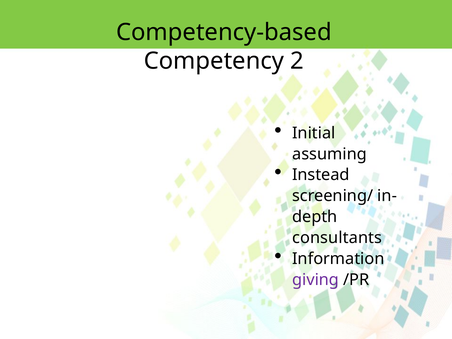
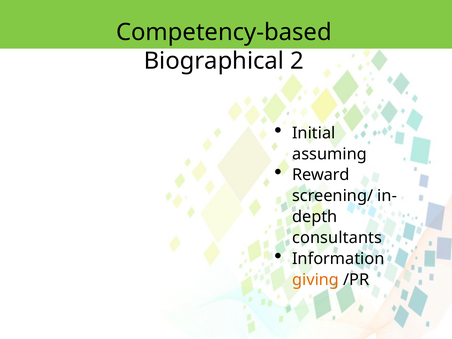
Competency: Competency -> Biographical (214, 61)
Instead: Instead -> Reward (321, 175)
giving colour: purple -> orange (316, 280)
